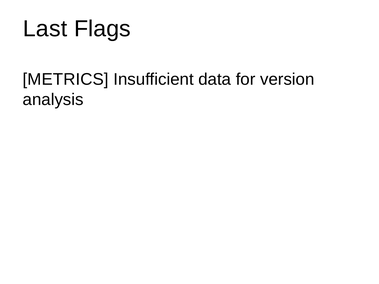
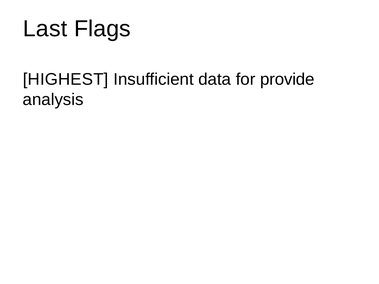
METRICS: METRICS -> HIGHEST (66, 79)
version: version -> provide (287, 79)
